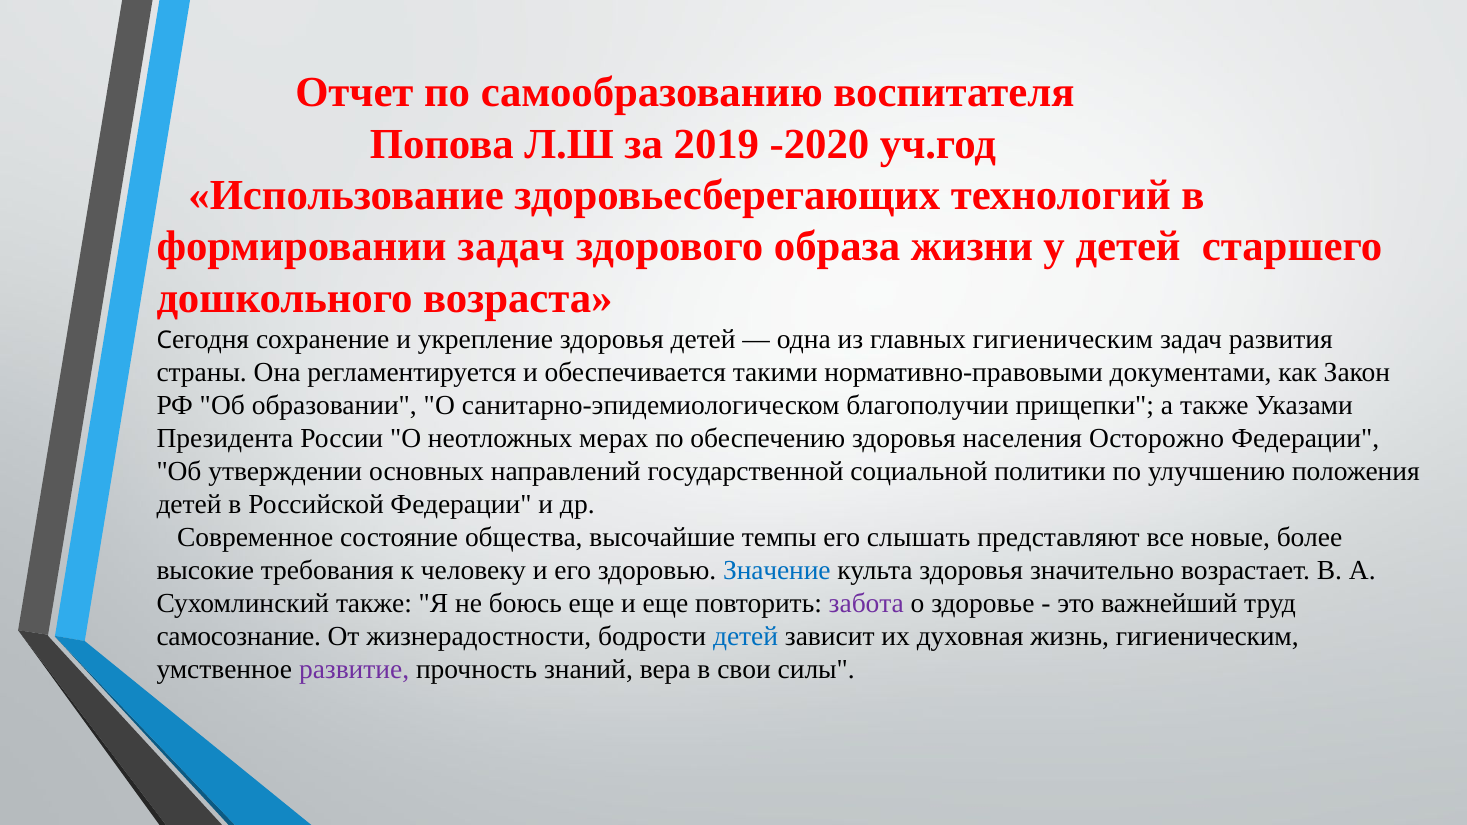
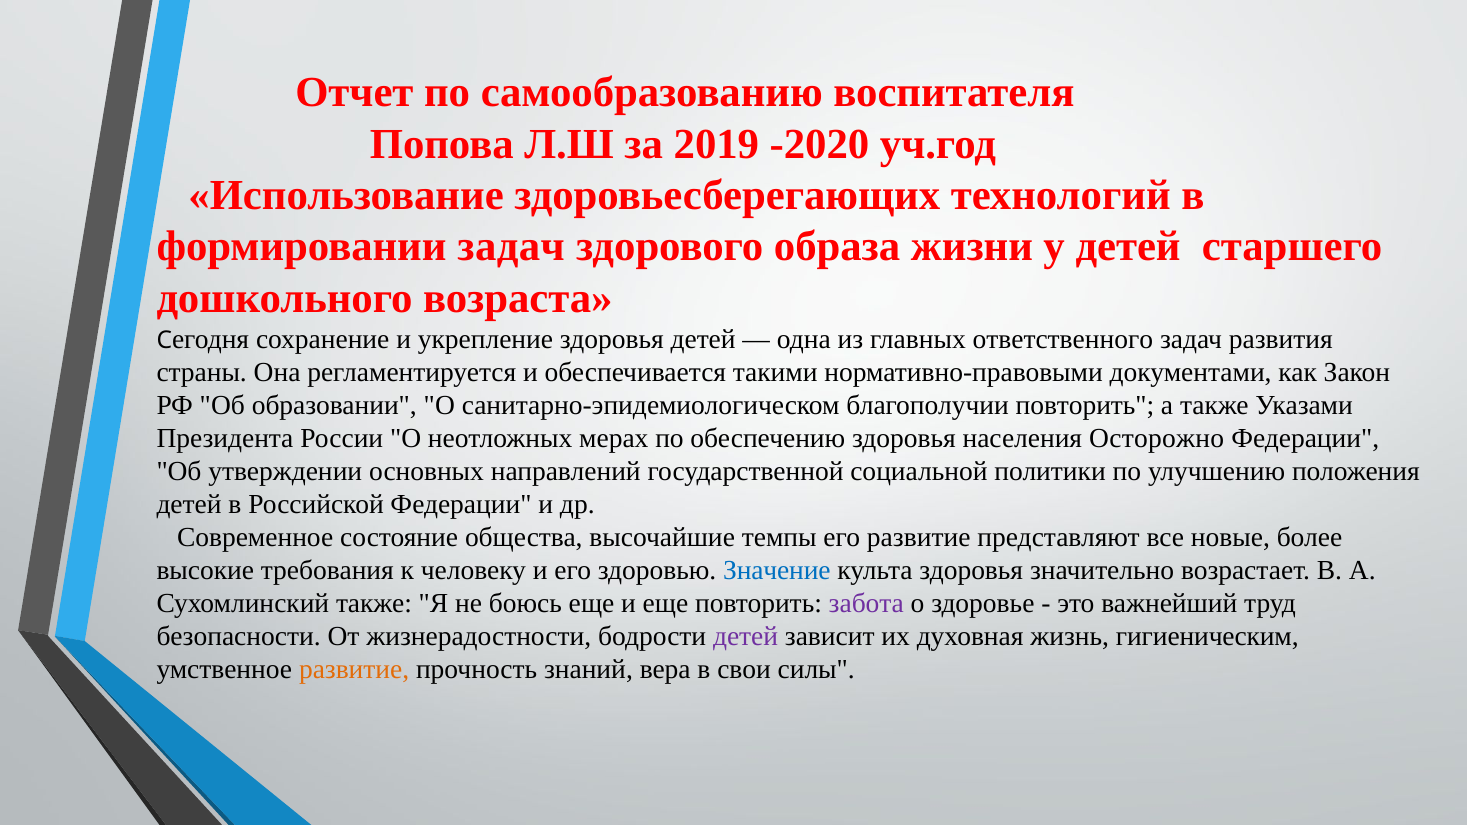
главных гигиеническим: гигиеническим -> ответственного (1063, 339)
благополучии прищепки: прищепки -> повторить (1085, 405)
его слышать: слышать -> развитие (919, 537)
самосознание: самосознание -> безопасности (239, 636)
детей colour: blue -> purple (746, 636)
развитие colour: purple -> orange (354, 669)
